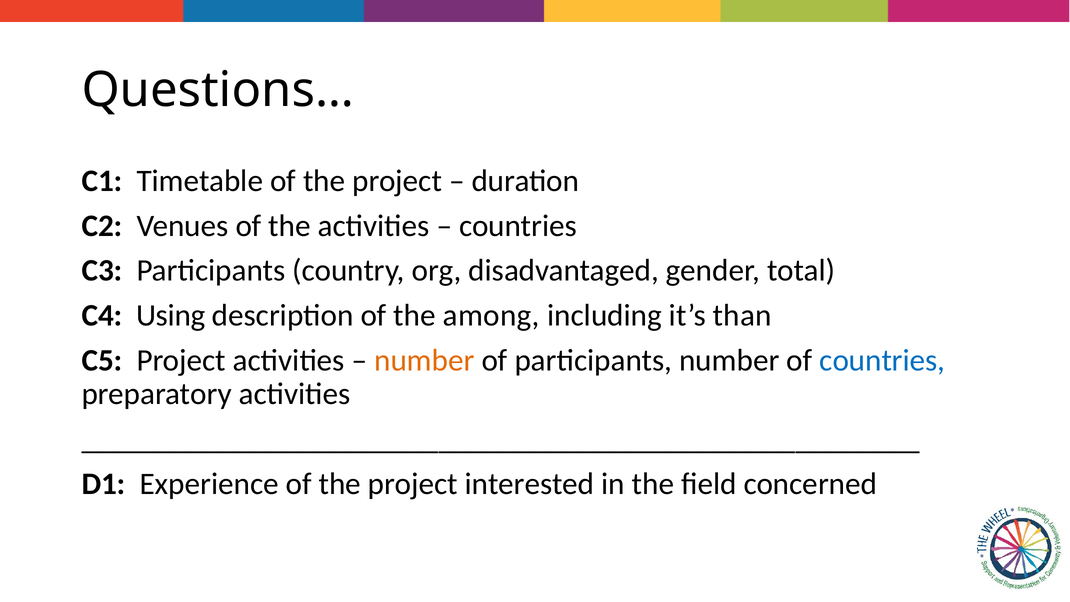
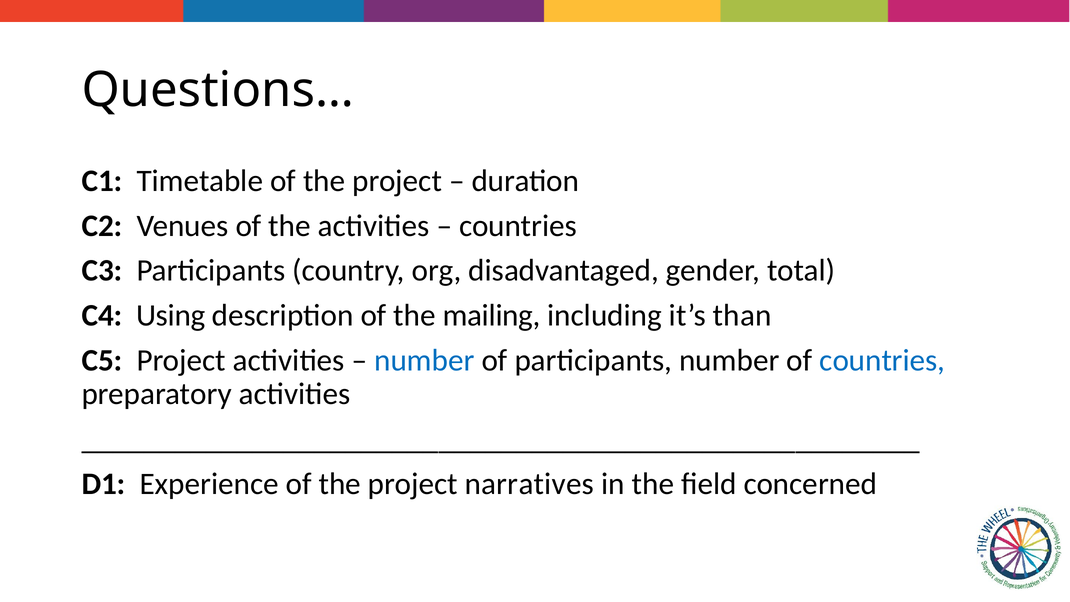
among: among -> mailing (492, 315)
number colour: orange -> blue (424, 360)
interested: interested -> narratives (529, 484)
